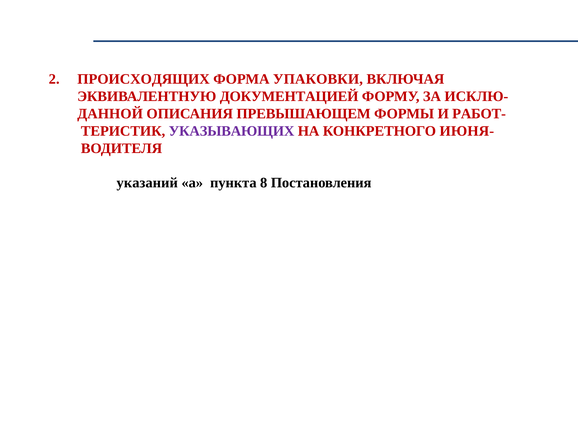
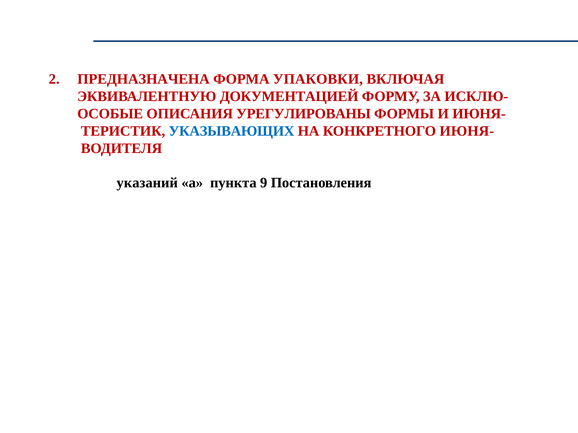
ПРОИСХОДЯЩИХ: ПРОИСХОДЯЩИХ -> ПРЕДНАЗНАЧЕНА (144, 79)
ДАННОЙ: ДАННОЙ -> ОСОБЫЕ (110, 114)
ПРЕВЫШАЮЩЕМ: ПРЕВЫШАЮЩЕМ -> УРЕГУЛИРОВАНЫ (304, 114)
И РАБОТ-: РАБОТ- -> ИЮНЯ- (479, 114)
УКАЗЫВАЮЩИХ colour: purple -> blue (232, 131)
8: 8 -> 9 (264, 183)
